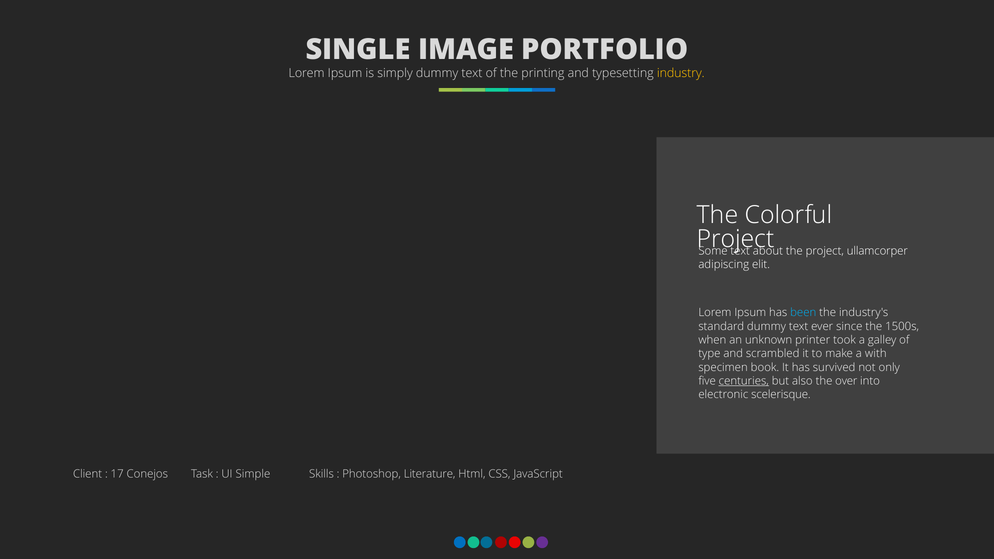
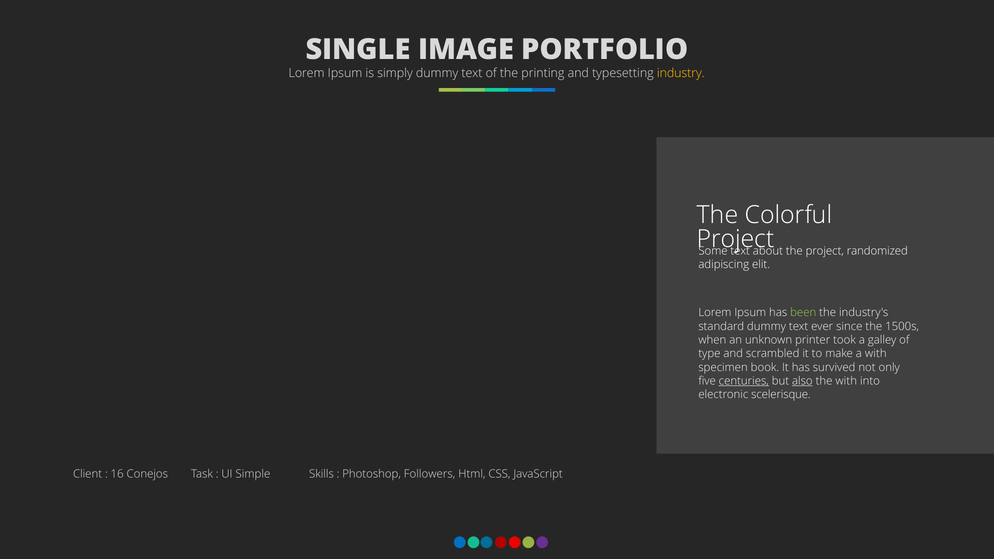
ullamcorper: ullamcorper -> randomized (877, 251)
been colour: light blue -> light green (803, 313)
also underline: none -> present (802, 381)
the over: over -> with (846, 381)
17: 17 -> 16 (117, 474)
Literature: Literature -> Followers (430, 474)
